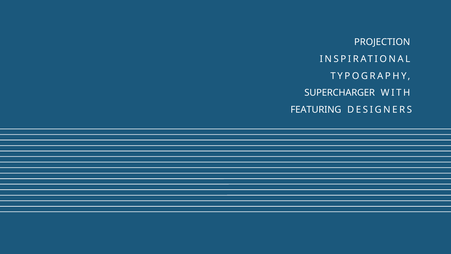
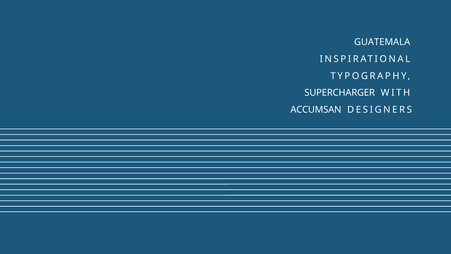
PROJECTION: PROJECTION -> GUATEMALA (382, 42)
FEATURING: FEATURING -> ACCUMSAN (316, 110)
